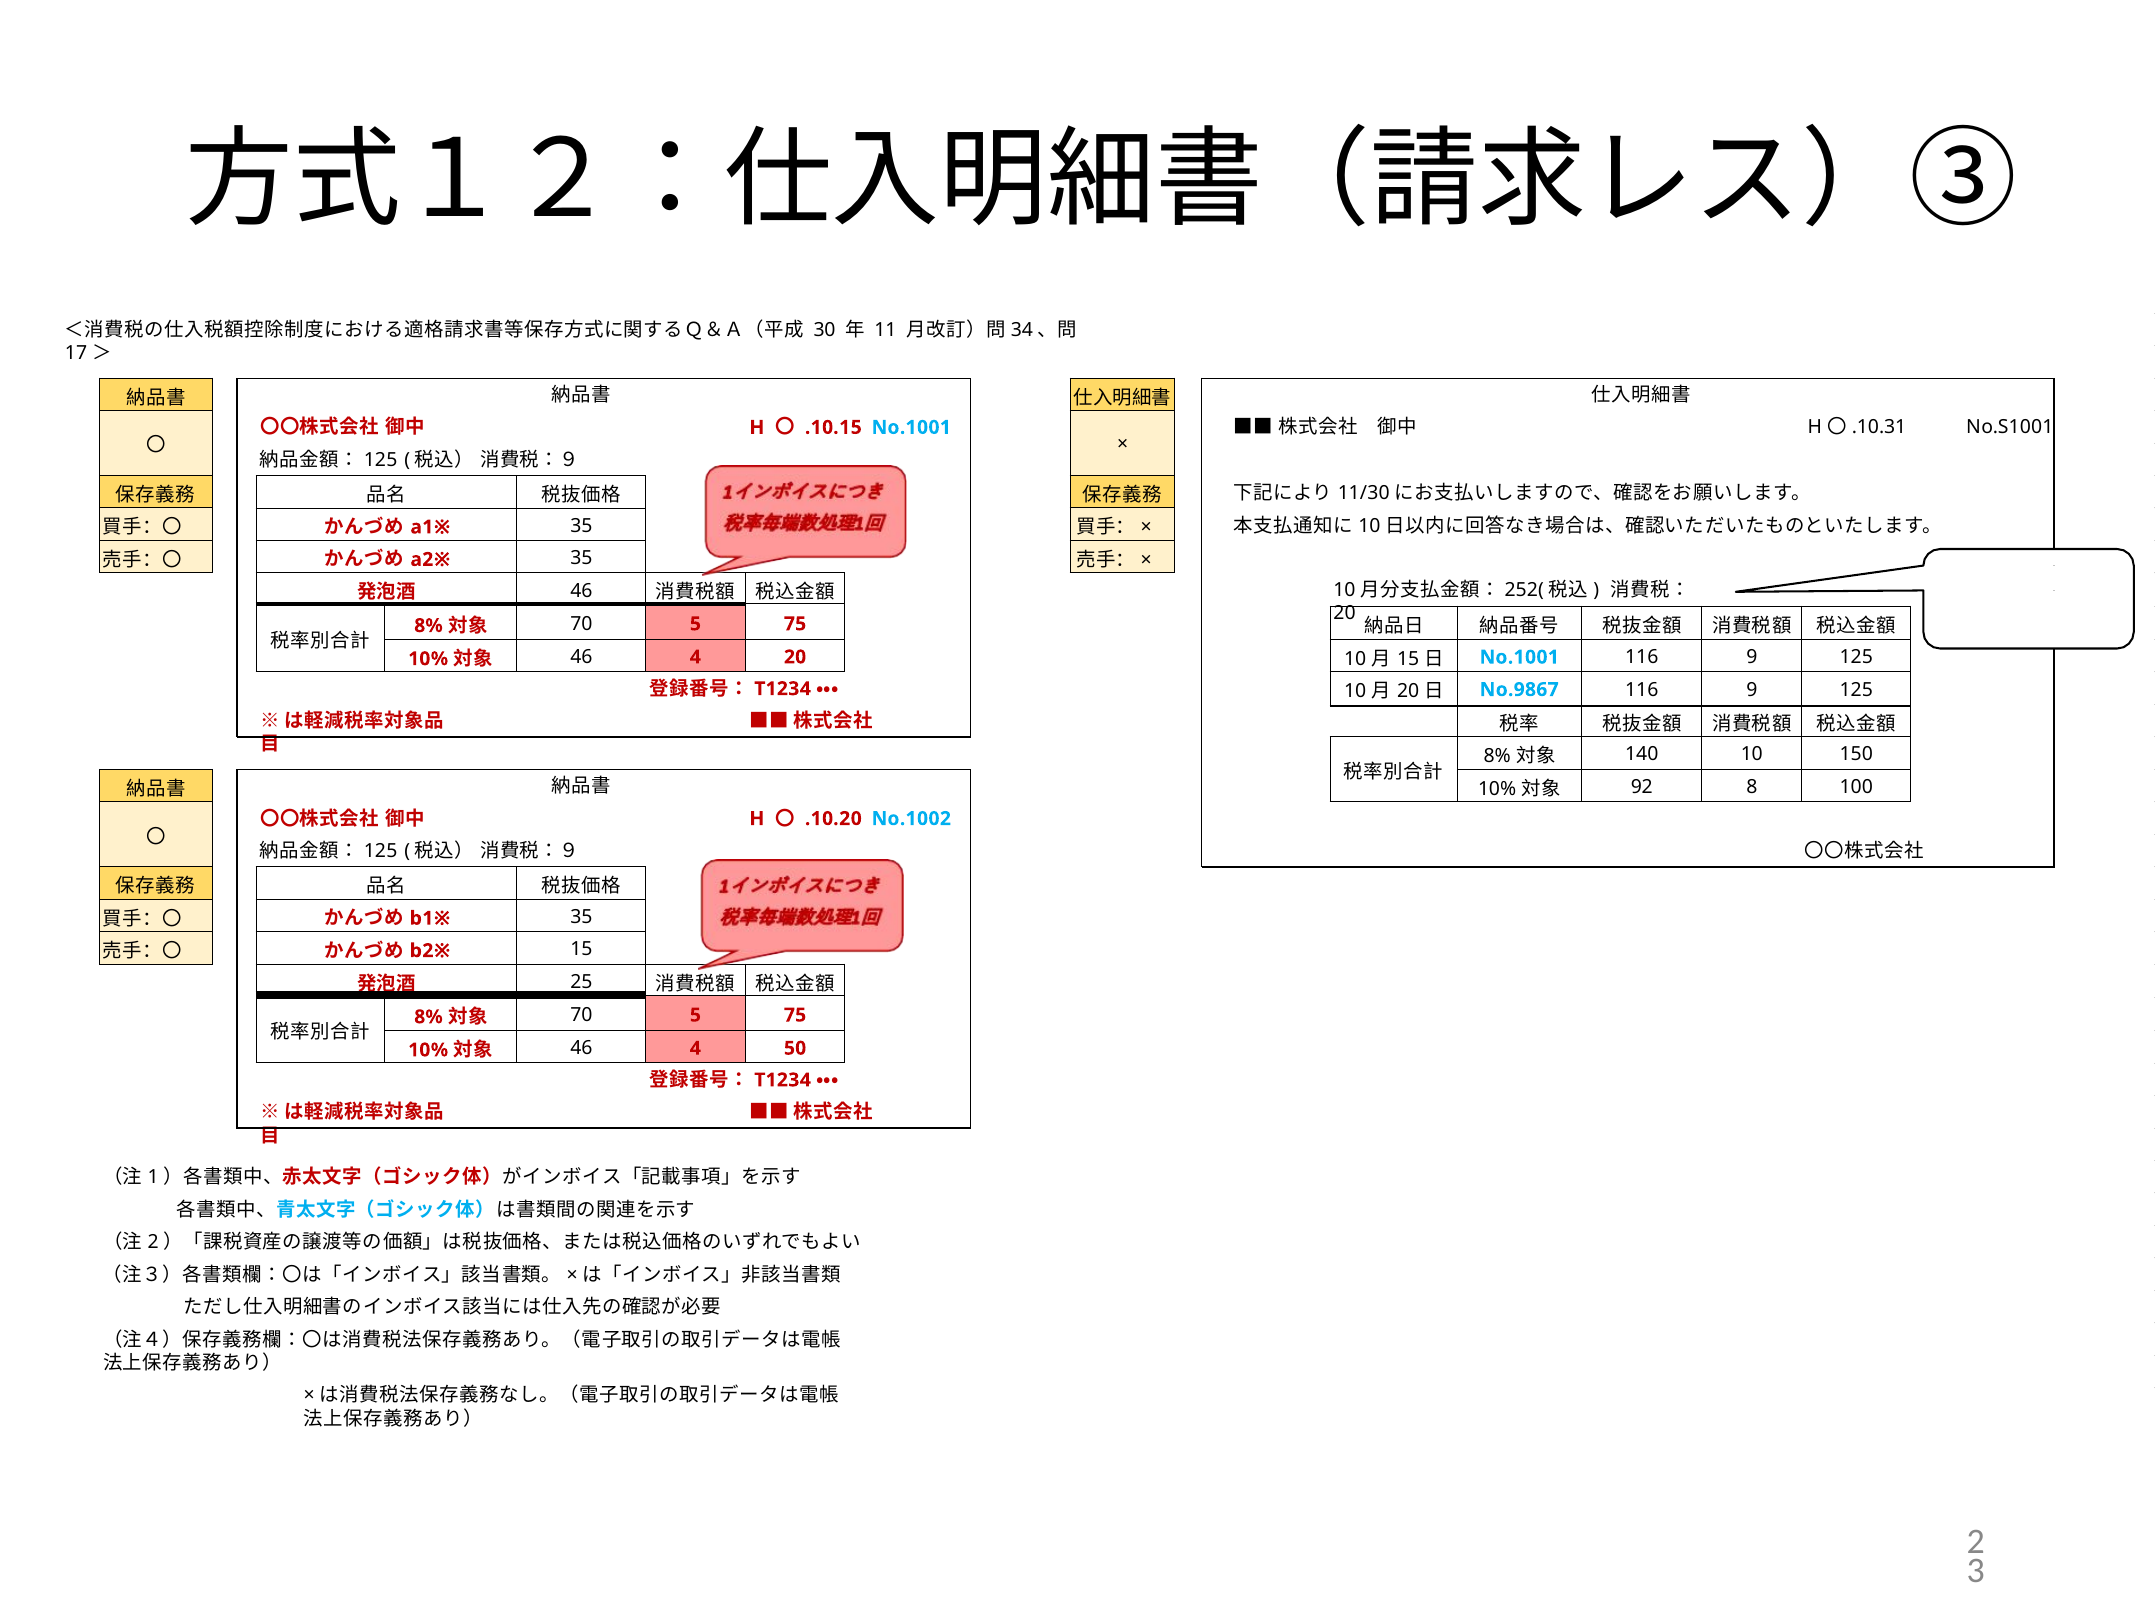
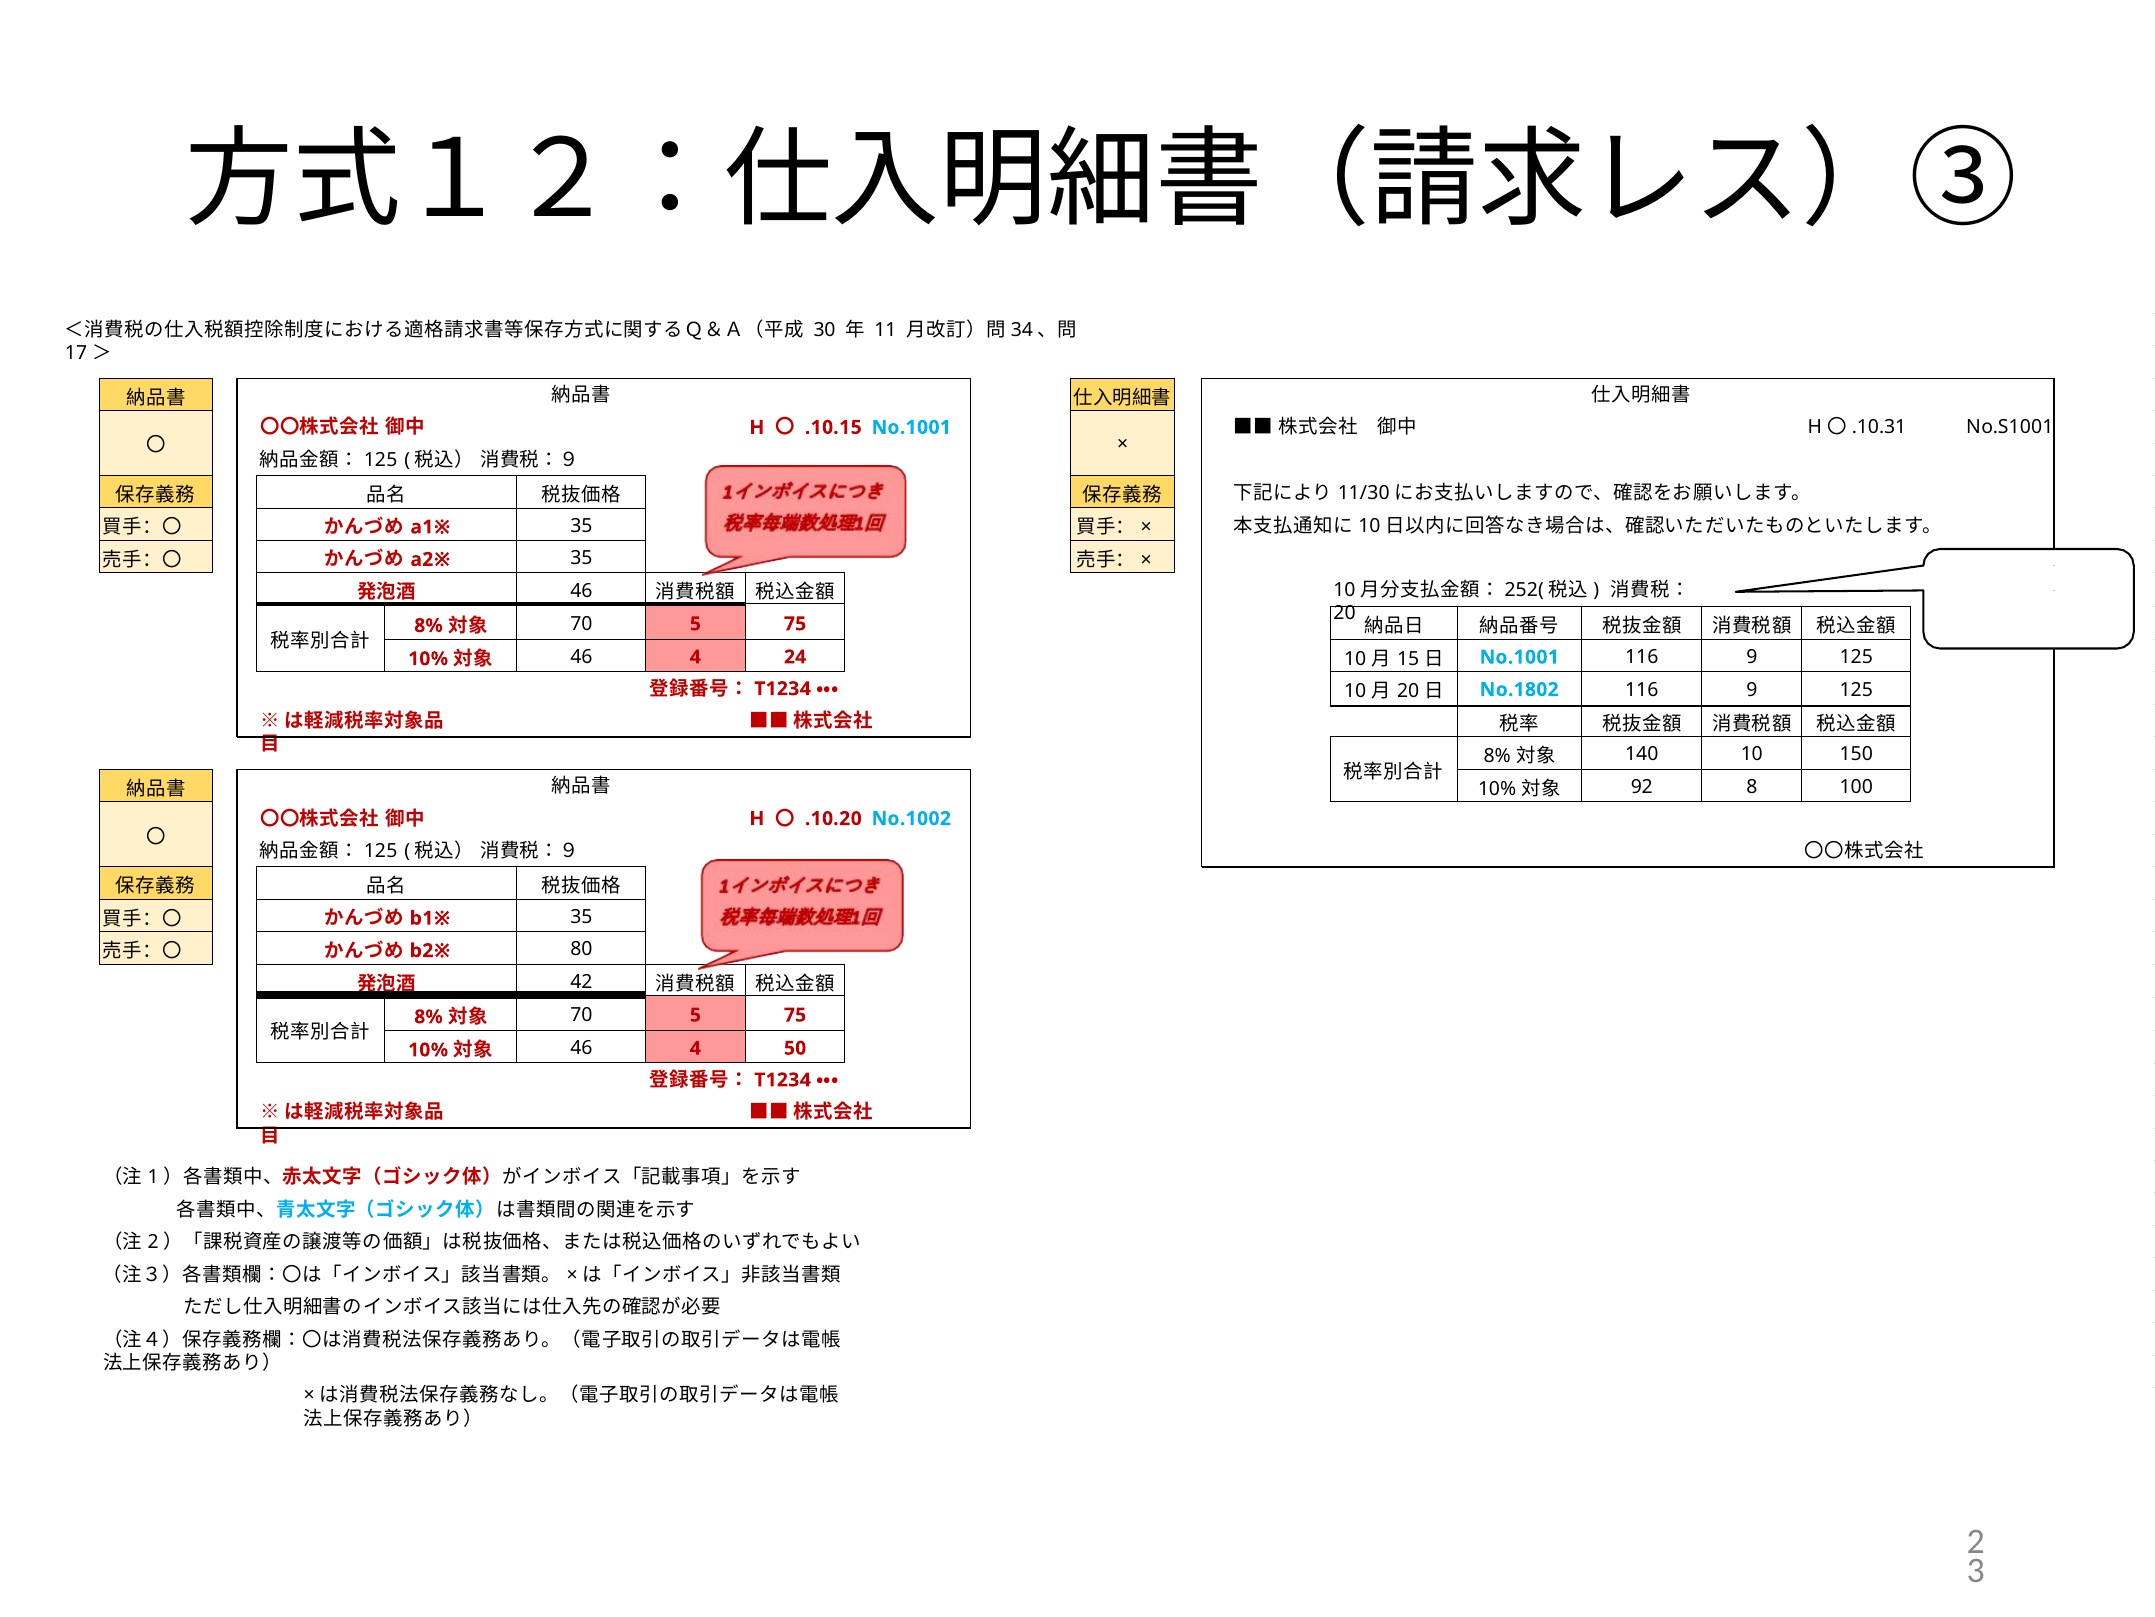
4 20: 20 -> 24 (795, 657)
No.9867: No.9867 -> No.1802 (1519, 689)
15: 15 -> 80 (581, 949)
25: 25 -> 42 (581, 981)
